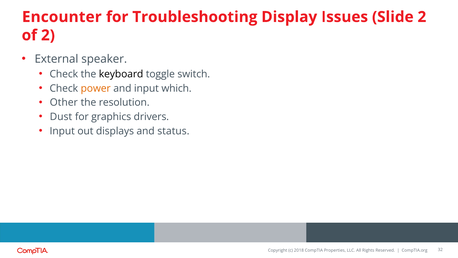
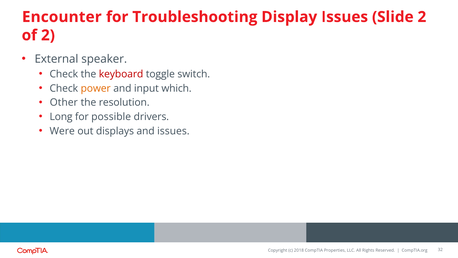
keyboard colour: black -> red (121, 74)
Dust: Dust -> Long (61, 117)
graphics: graphics -> possible (111, 117)
Input: Input -> Were (62, 131)
and status: status -> issues (173, 131)
